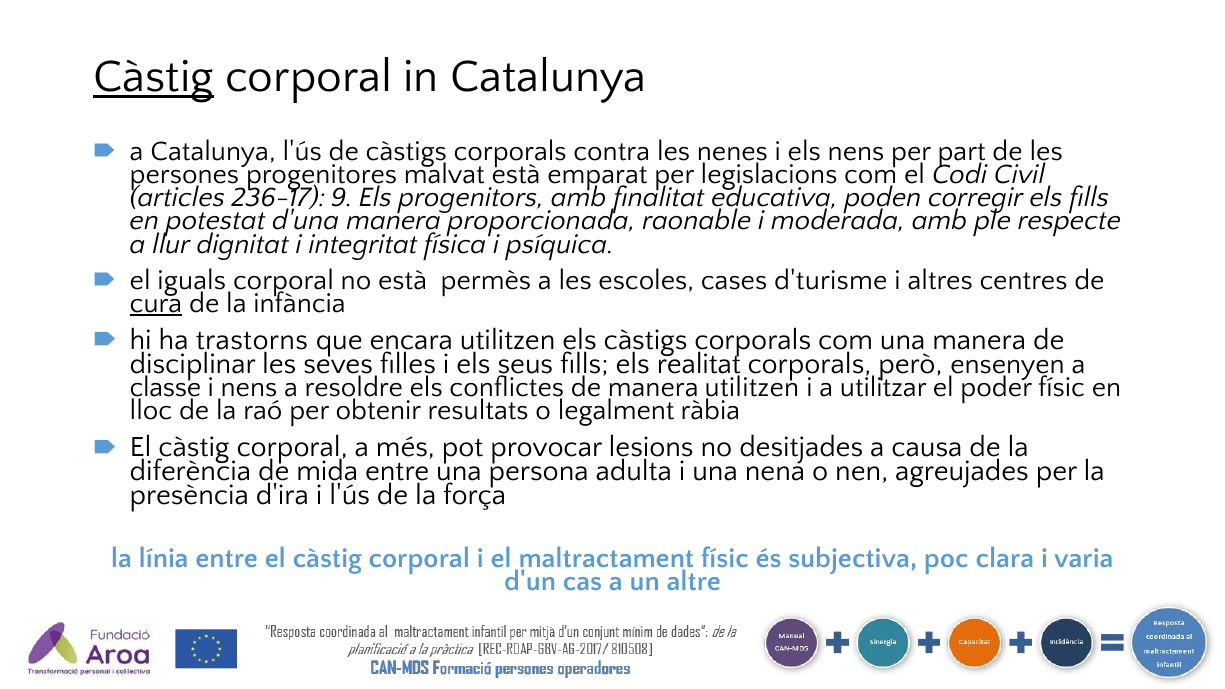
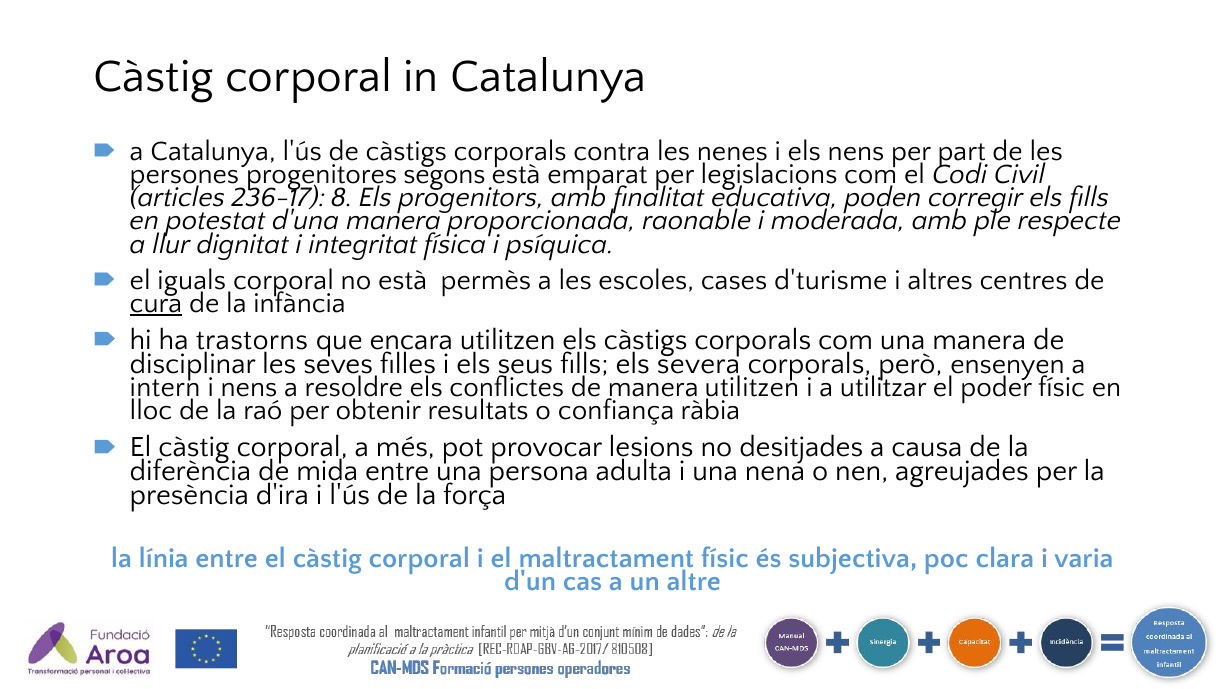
Càstig underline: present -> none (154, 77)
malvat: malvat -> segons (444, 174)
9: 9 -> 8 (342, 198)
realitat: realitat -> severa (699, 364)
classe: classe -> intern (165, 387)
legalment: legalment -> confiança (616, 411)
